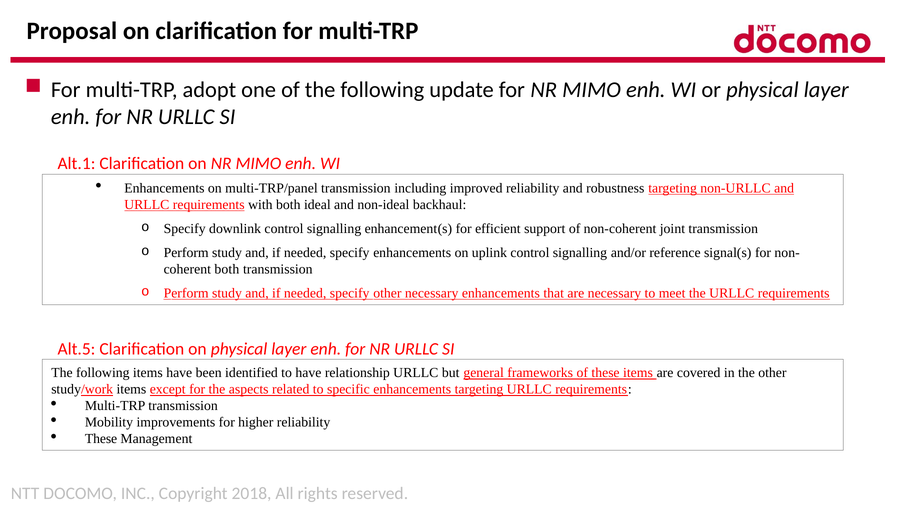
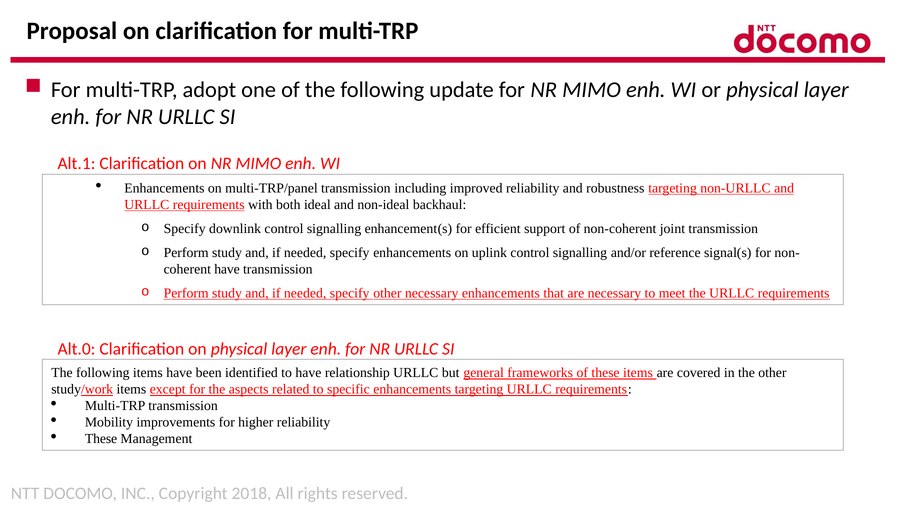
both: both -> have (227, 269)
Alt.5: Alt.5 -> Alt.0 (76, 349)
